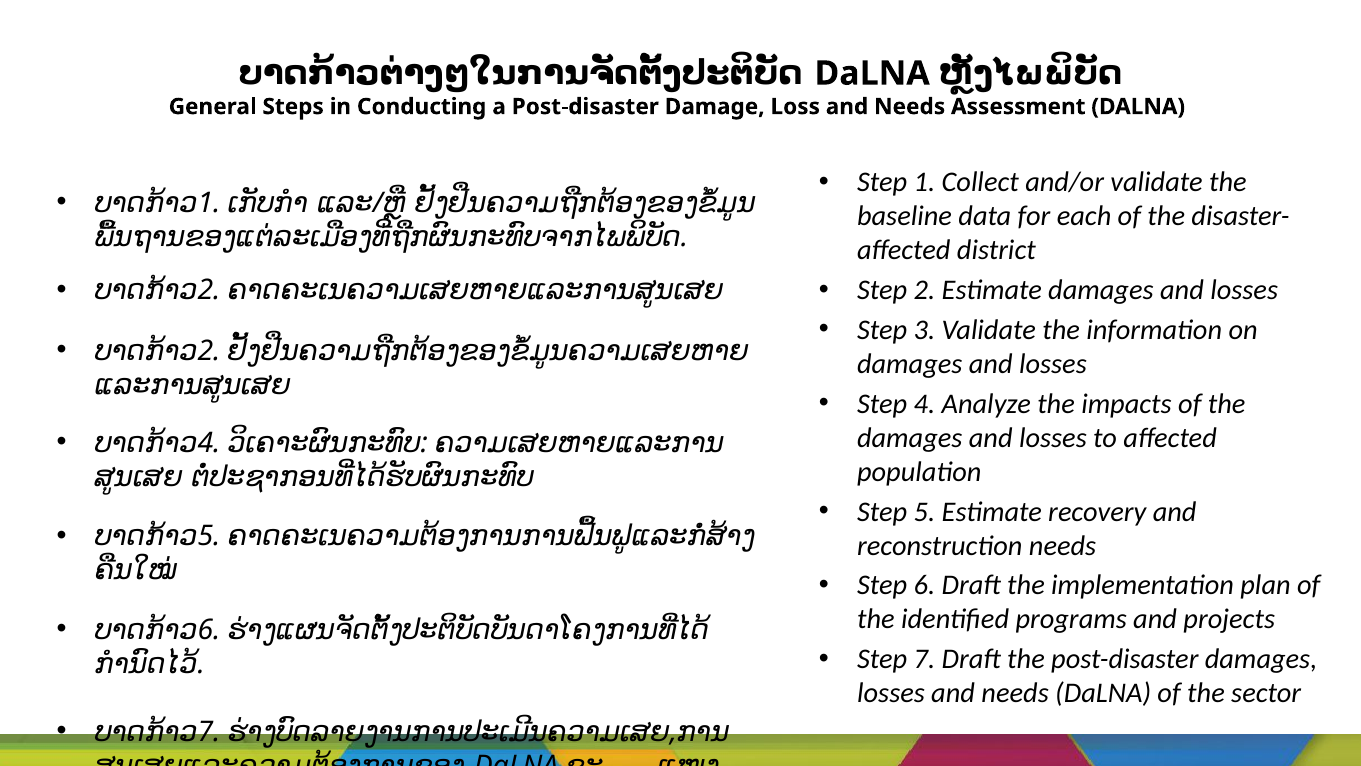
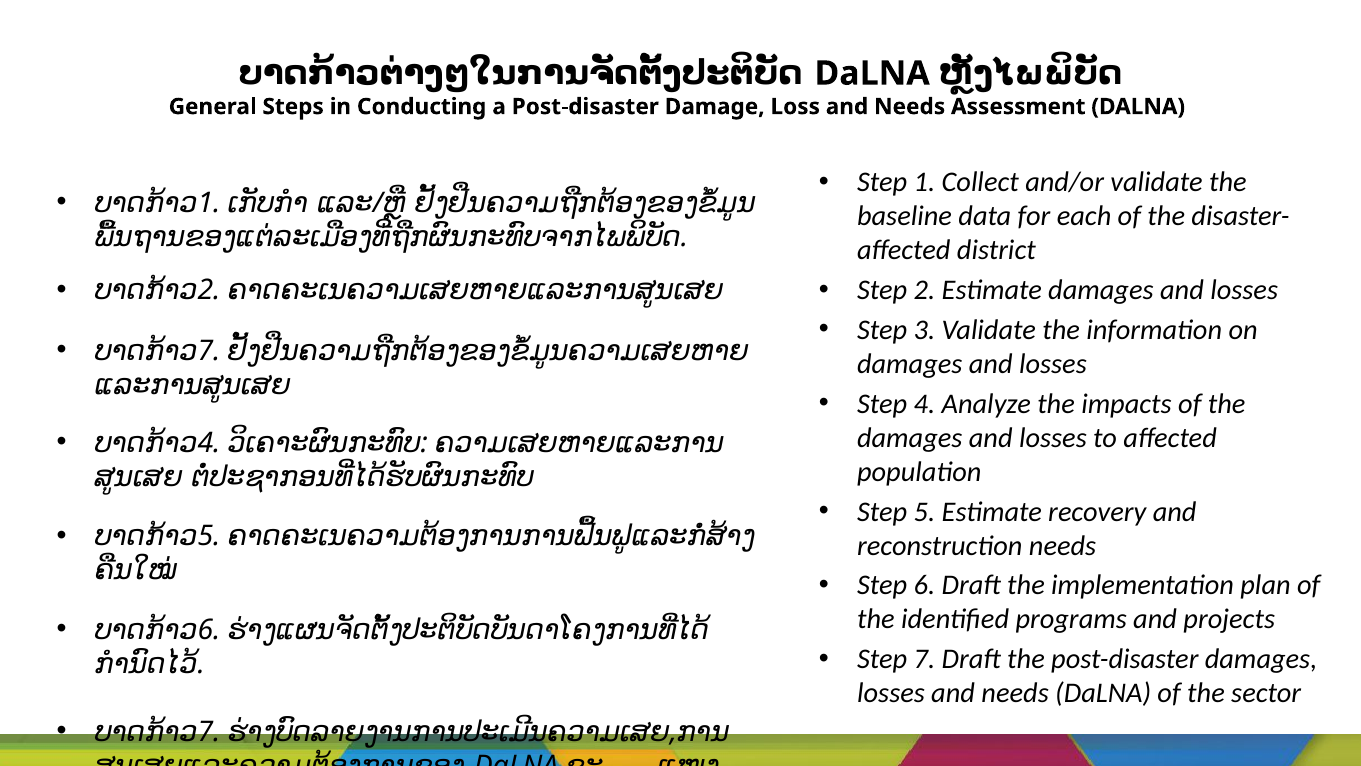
2: 2 -> 7 (209, 351)
